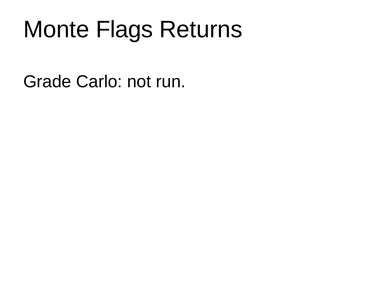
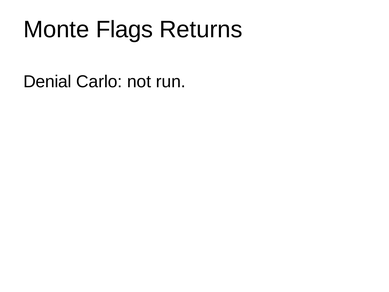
Grade: Grade -> Denial (47, 82)
